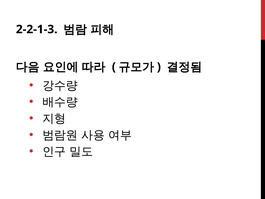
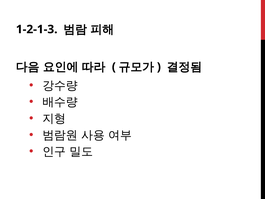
2-2-1-3: 2-2-1-3 -> 1-2-1-3 (37, 29)
